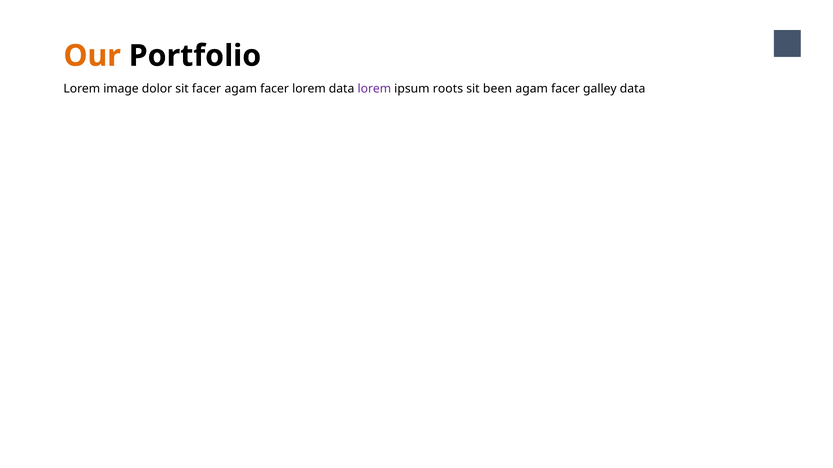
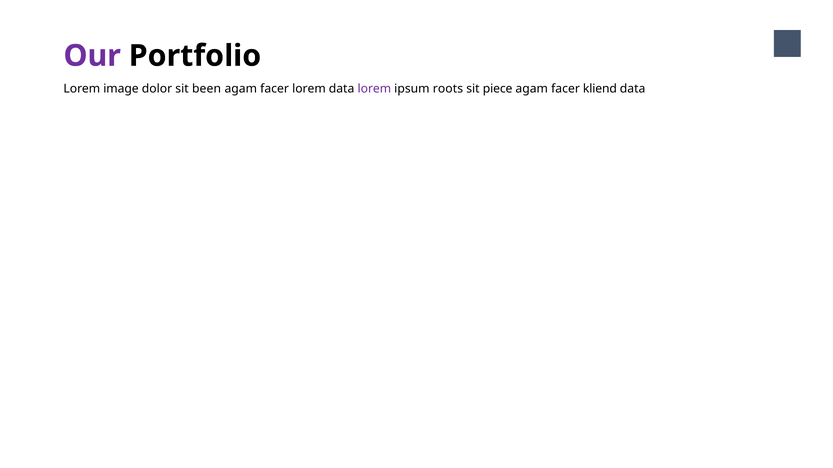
Our colour: orange -> purple (92, 56)
sit facer: facer -> been (207, 89)
been: been -> piece (498, 89)
galley: galley -> kliend (600, 89)
